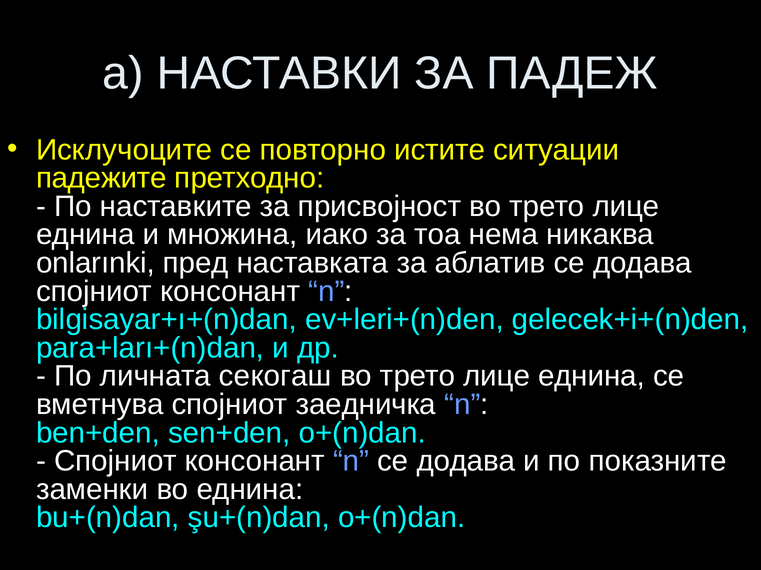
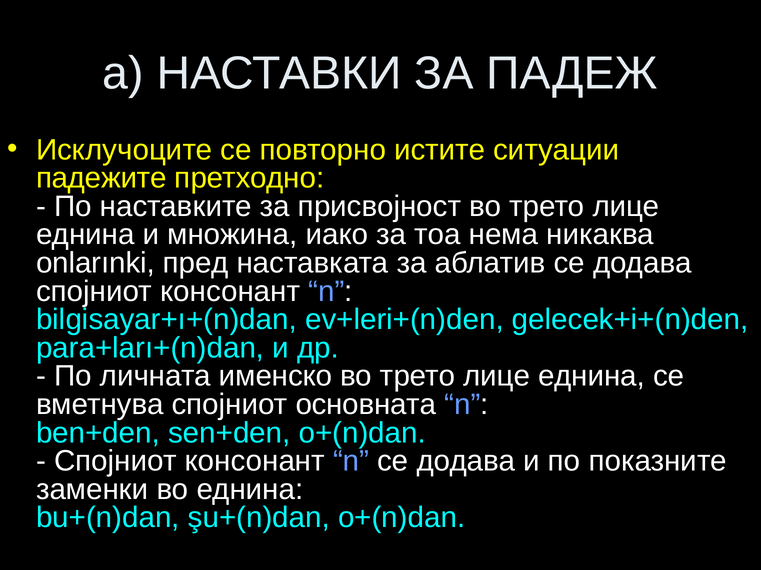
секогаш: секогаш -> именско (275, 377)
заедничка: заедничка -> основната (366, 405)
